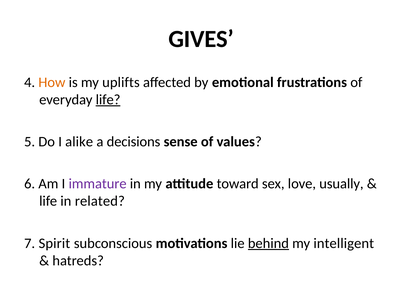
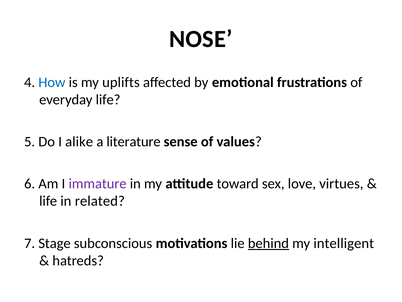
GIVES: GIVES -> NOSE (201, 39)
How colour: orange -> blue (52, 82)
life underline: present -> none (108, 99)
decisions: decisions -> literature (134, 141)
usually: usually -> virtues (341, 183)
Spirit: Spirit -> Stage (55, 243)
